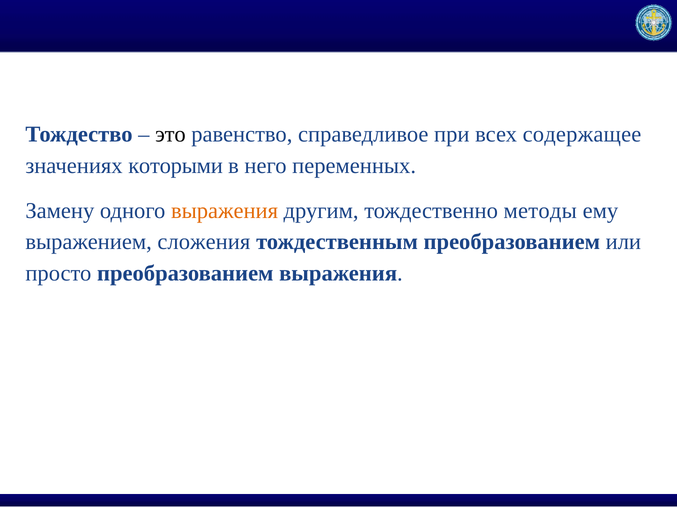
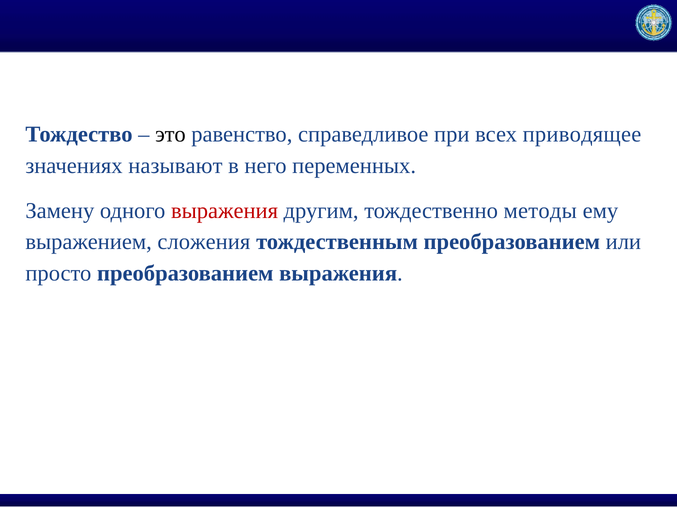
содержащее: содержащее -> приводящее (582, 134)
которыми: которыми -> называют (175, 166)
выражения colour: orange -> red (225, 211)
